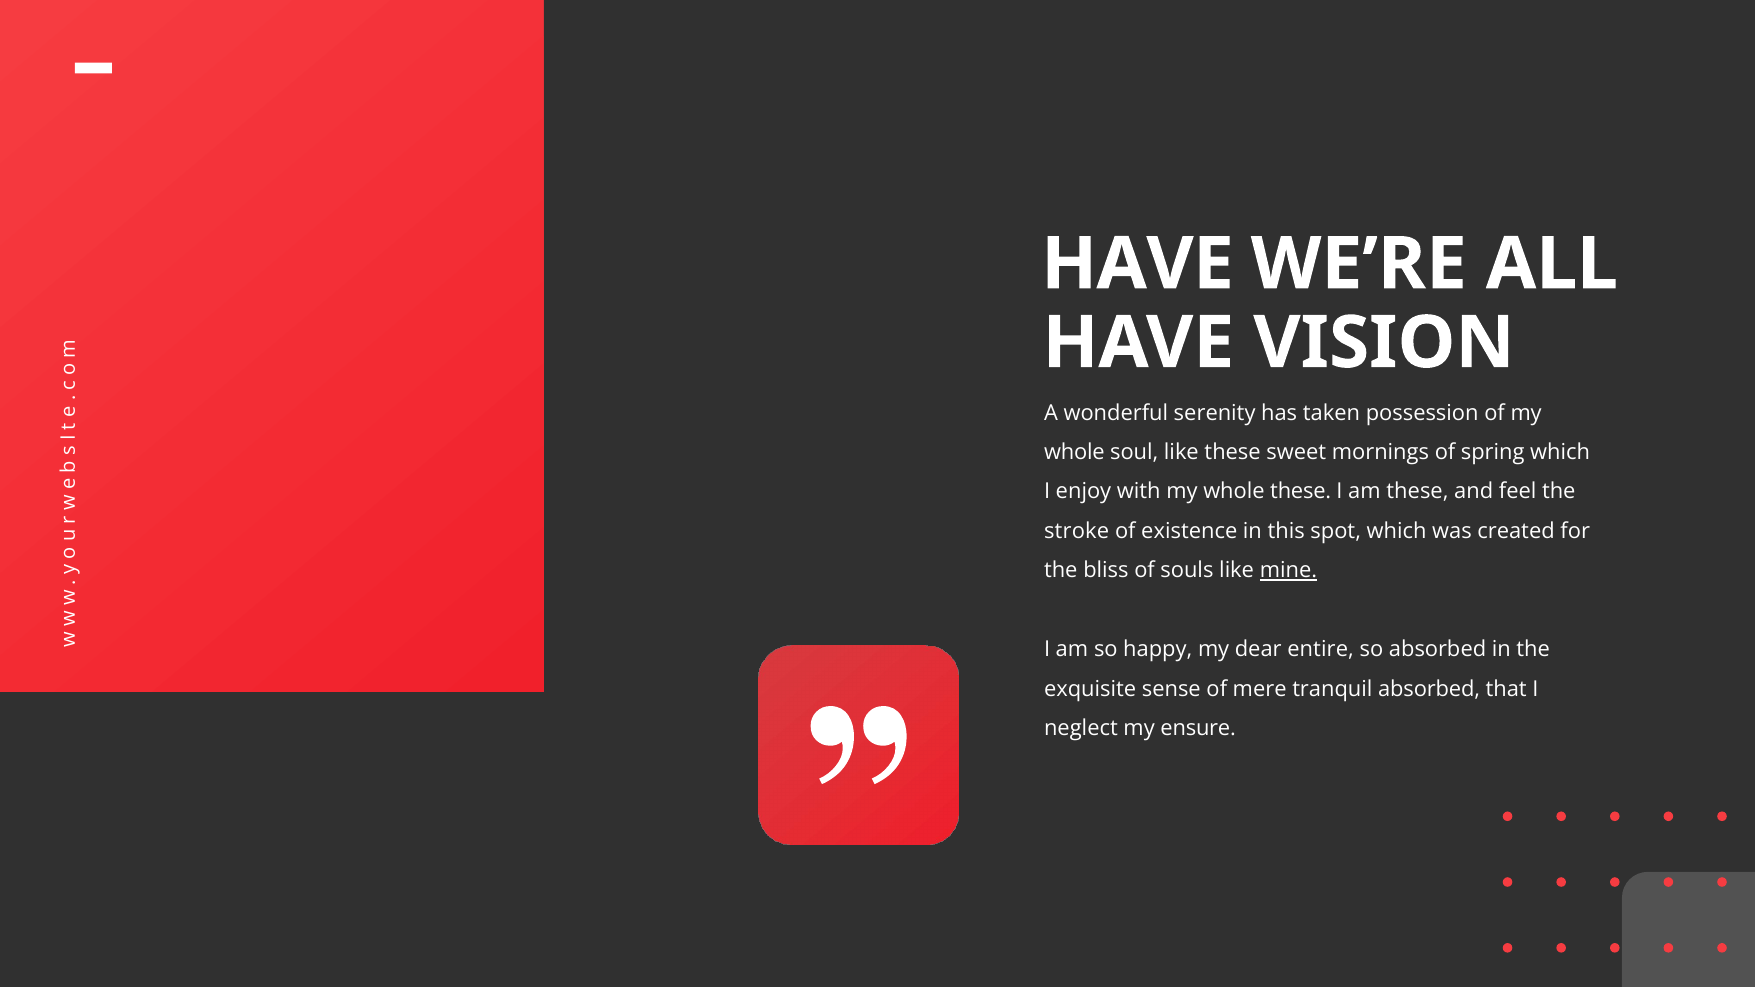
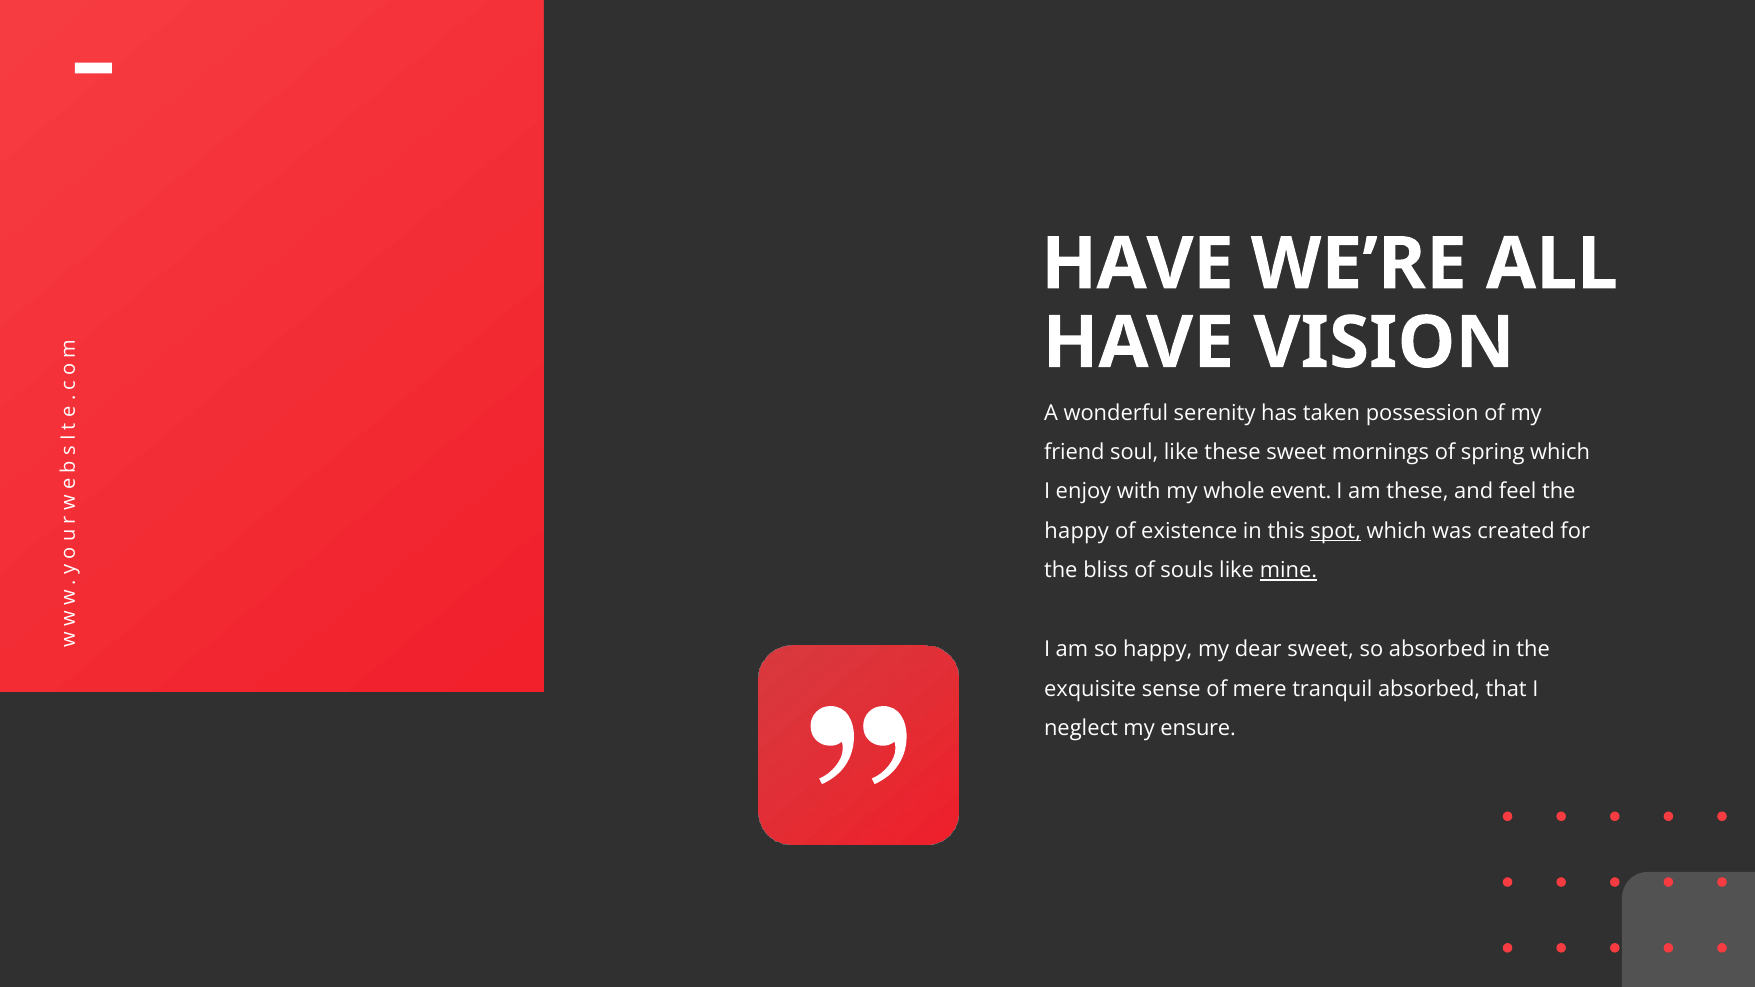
whole: whole -> friend (1074, 452)
whole these: these -> event (1301, 492)
stroke: stroke -> happy (1077, 531)
spot underline: none -> present (1336, 531)
dear entire: entire -> sweet (1321, 650)
